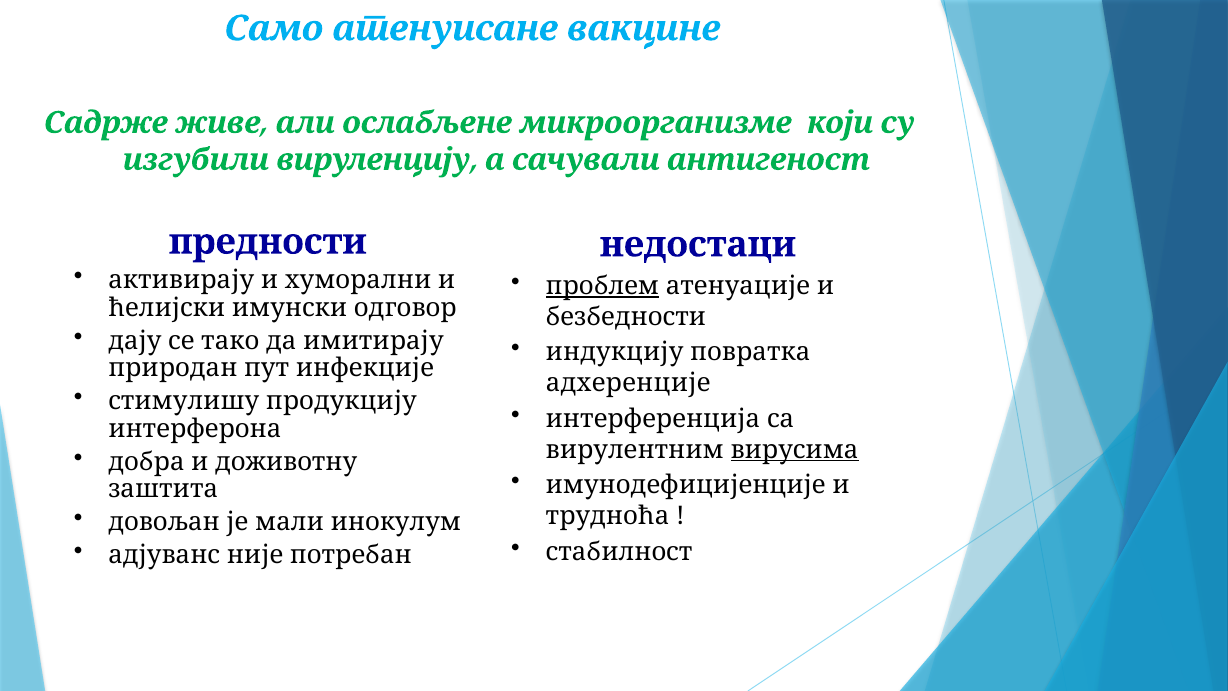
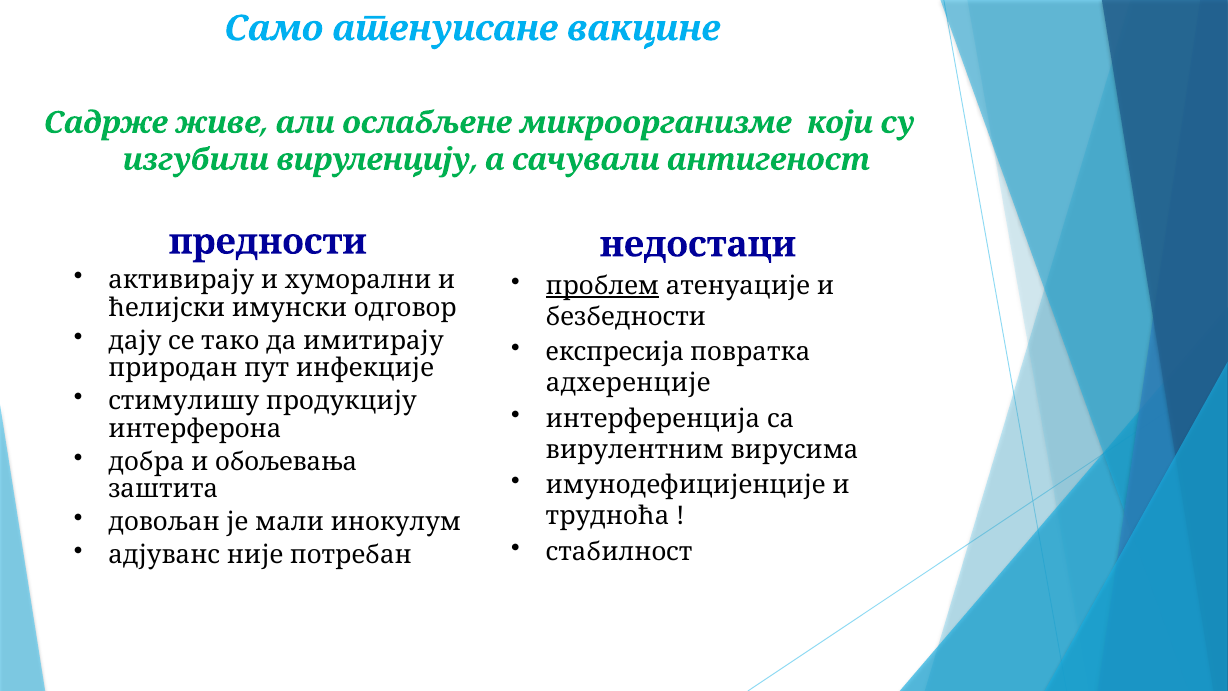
индукцију: индукцију -> eкспресија (615, 352)
вирусима underline: present -> none (795, 450)
доживотну: доживотну -> обољевања (286, 461)
